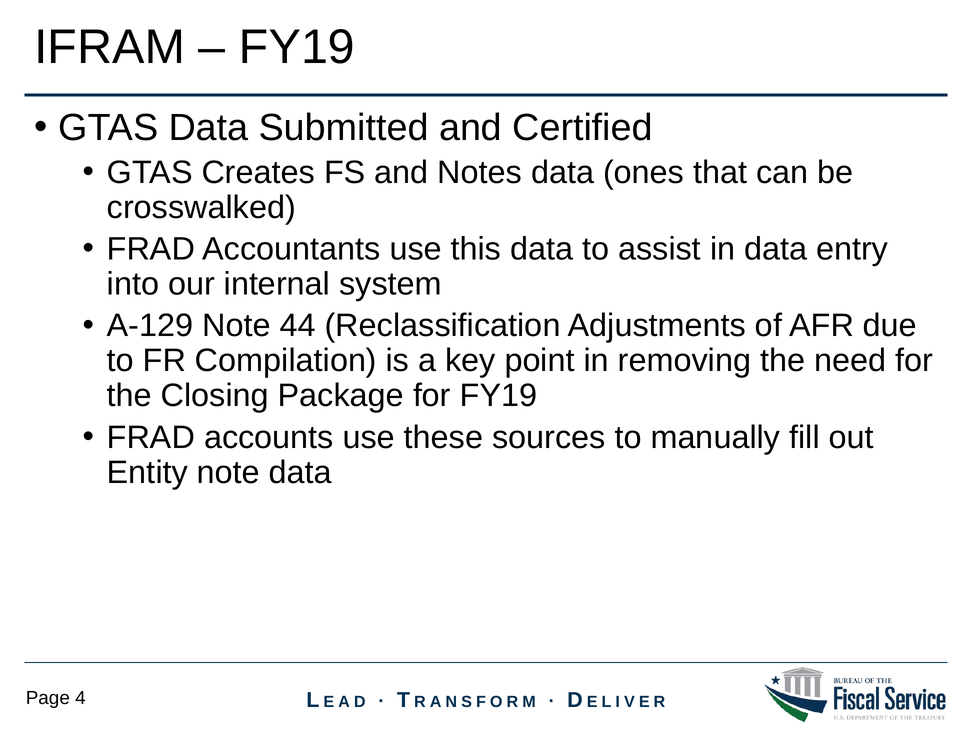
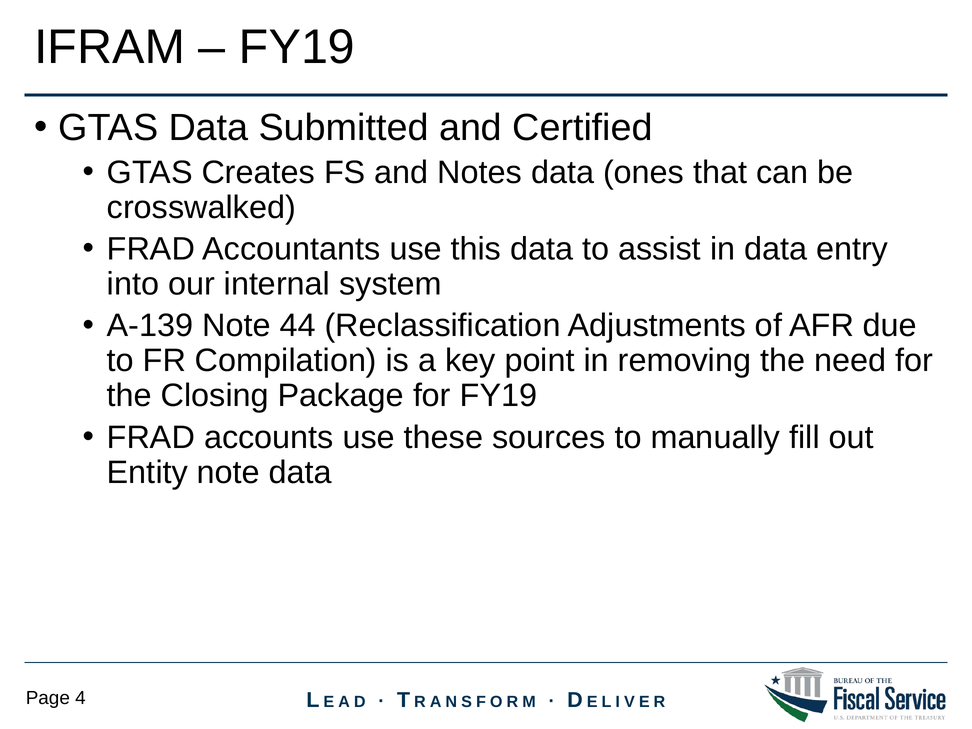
A-129: A-129 -> A-139 (150, 326)
